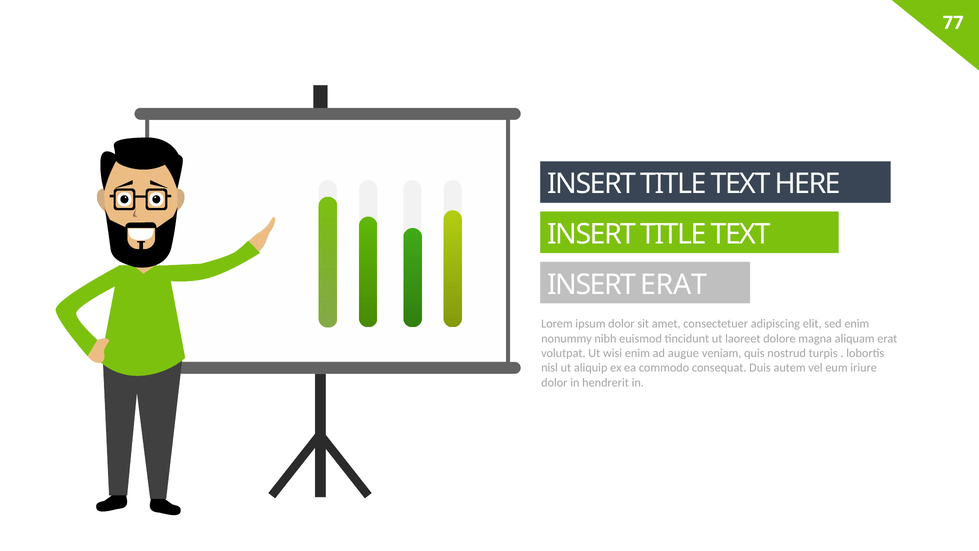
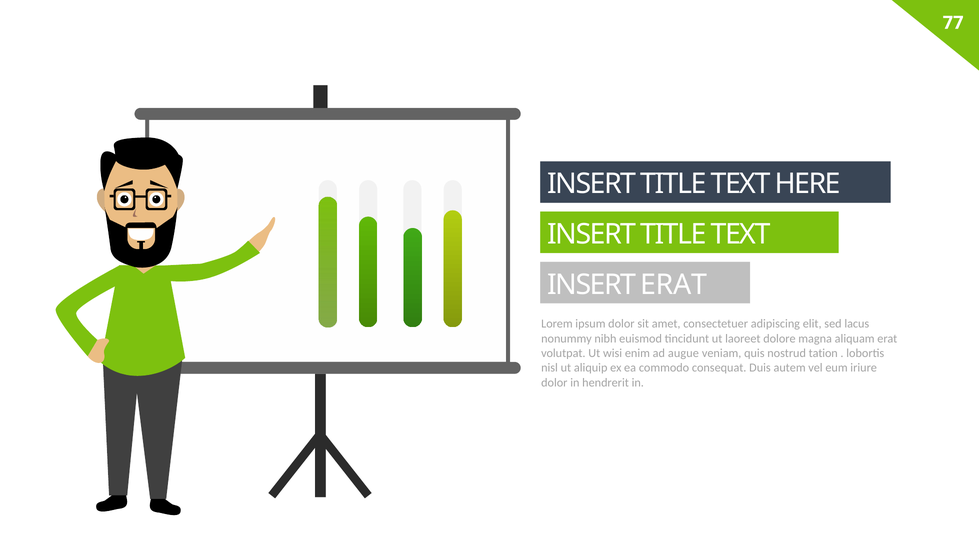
sed enim: enim -> lacus (857, 324)
turpis: turpis -> tation (823, 353)
